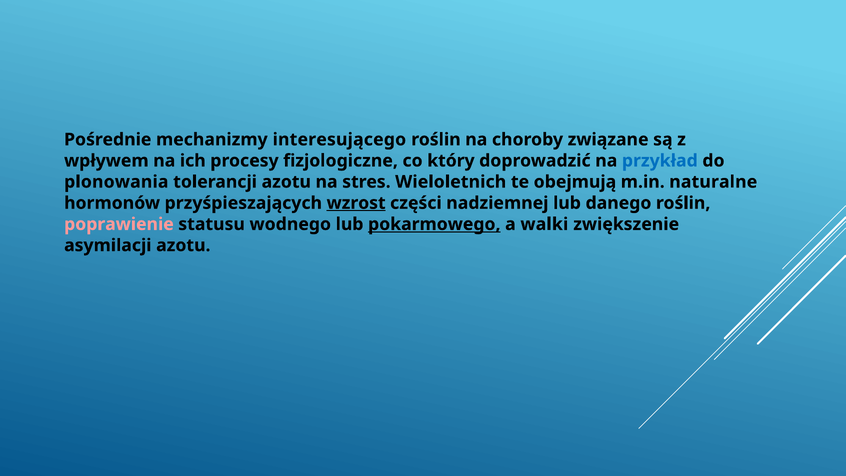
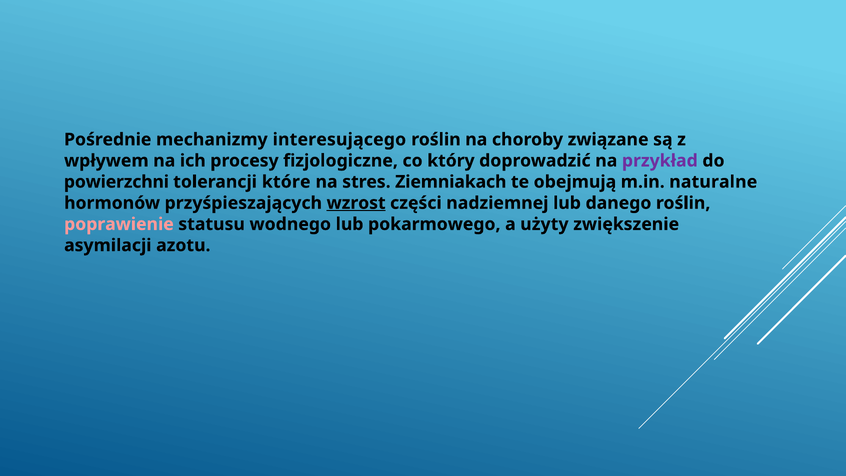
przykład colour: blue -> purple (660, 161)
plonowania: plonowania -> powierzchni (116, 182)
tolerancji azotu: azotu -> które (286, 182)
Wieloletnich: Wieloletnich -> Ziemniakach (451, 182)
pokarmowego underline: present -> none (434, 224)
walki: walki -> użyty (544, 224)
